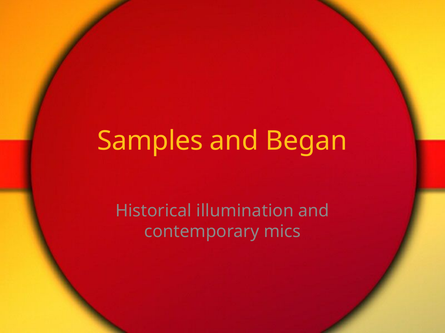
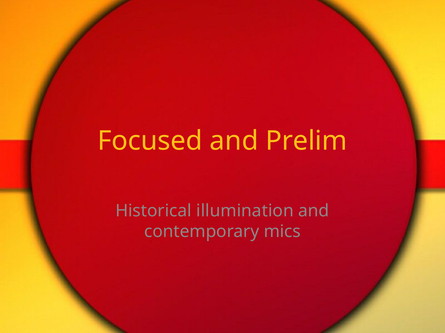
Samples: Samples -> Focused (150, 141)
Began: Began -> Prelim (306, 141)
